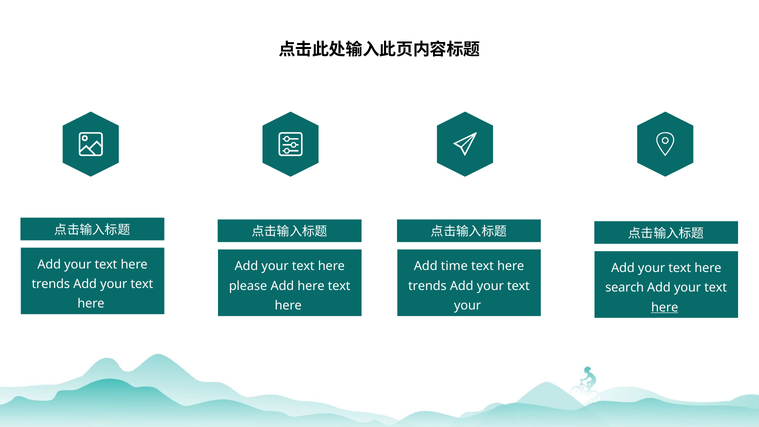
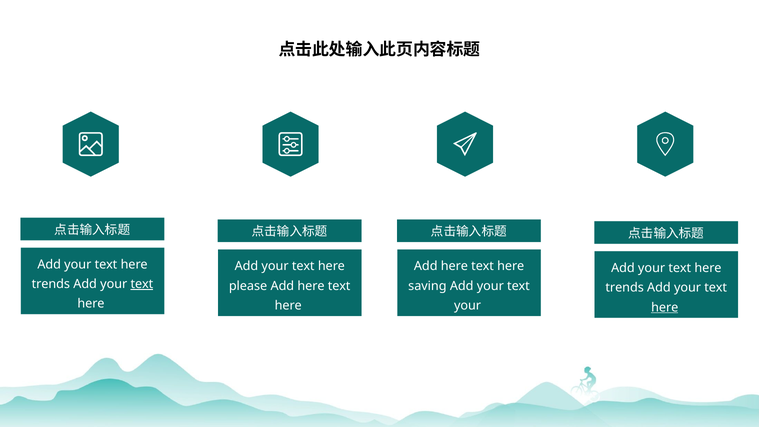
time: time -> here (454, 266)
text underline: none -> present (142, 284)
trends: trends -> saving (427, 286)
search: search -> trends (625, 288)
